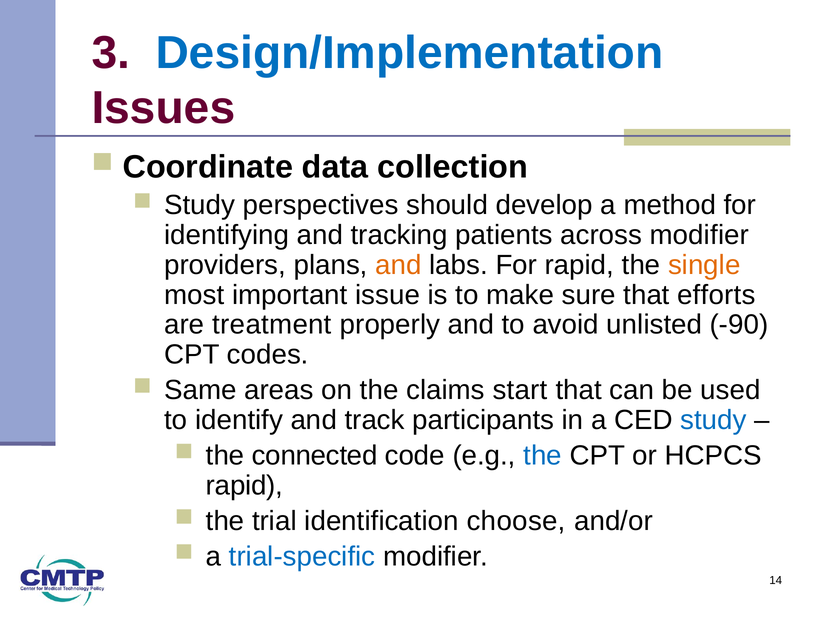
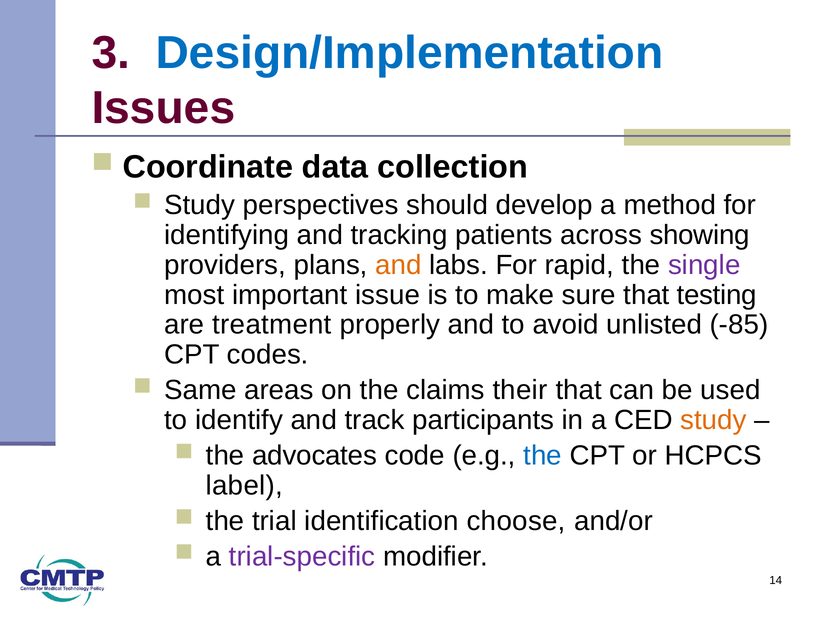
across modifier: modifier -> showing (700, 235)
single colour: orange -> purple (704, 265)
efforts: efforts -> testing (717, 295)
-90: -90 -> -85 (739, 325)
start: start -> their (520, 390)
study colour: blue -> orange (714, 420)
connected: connected -> advocates (315, 456)
rapid: rapid -> label (244, 486)
trial-specific colour: blue -> purple (302, 557)
